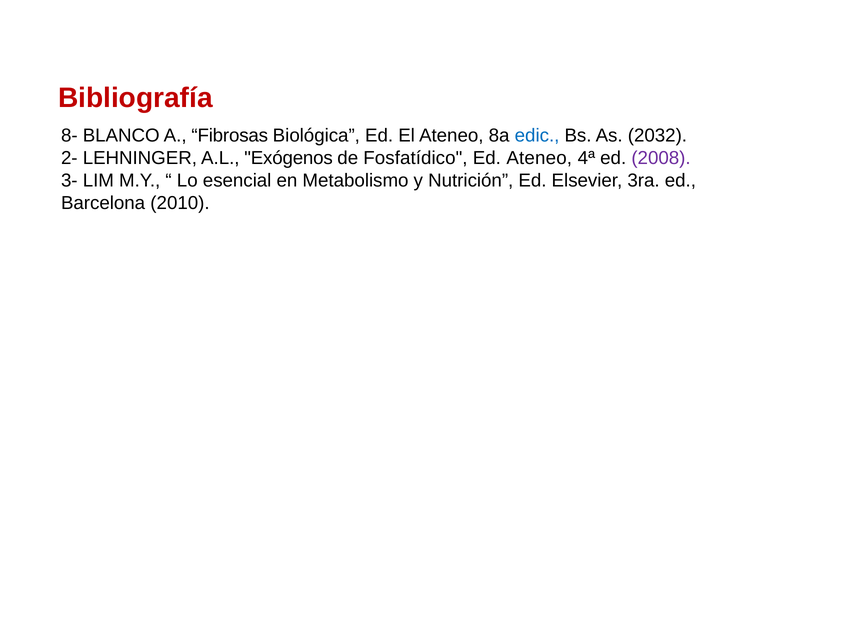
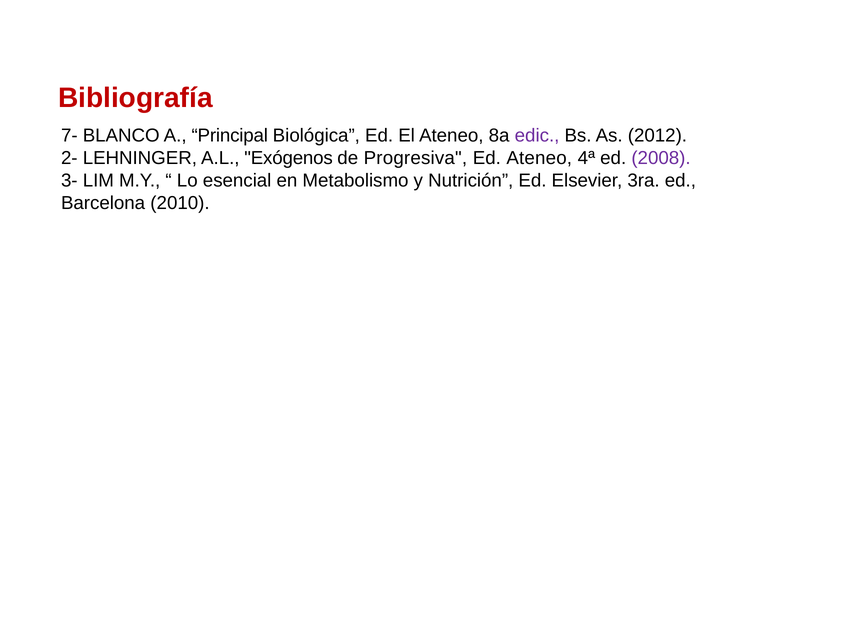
8-: 8- -> 7- (69, 135)
Fibrosas: Fibrosas -> Principal (230, 135)
edic colour: blue -> purple (537, 135)
2032: 2032 -> 2012 (657, 135)
Fosfatídico: Fosfatídico -> Progresiva (415, 158)
